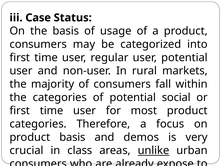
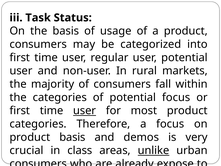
Case: Case -> Task (38, 18)
potential social: social -> focus (176, 97)
user underline: none -> present (85, 111)
